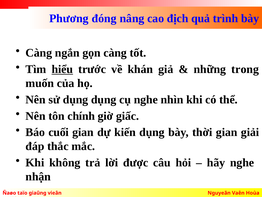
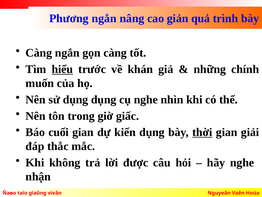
Phương đóng: đóng -> ngắn (104, 18)
địch: địch -> giản (178, 18)
trong: trong -> chính (245, 69)
chính: chính -> trong (81, 116)
thời underline: none -> present (202, 132)
